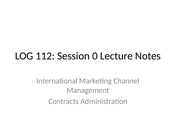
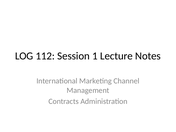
0: 0 -> 1 (95, 56)
